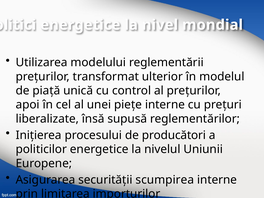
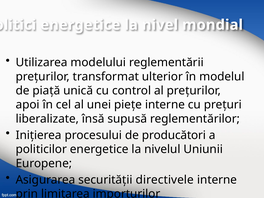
scumpirea: scumpirea -> directivele (165, 180)
